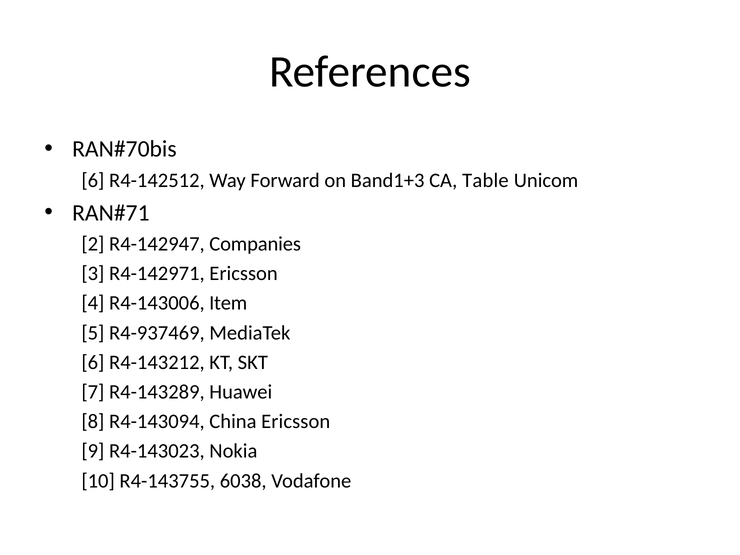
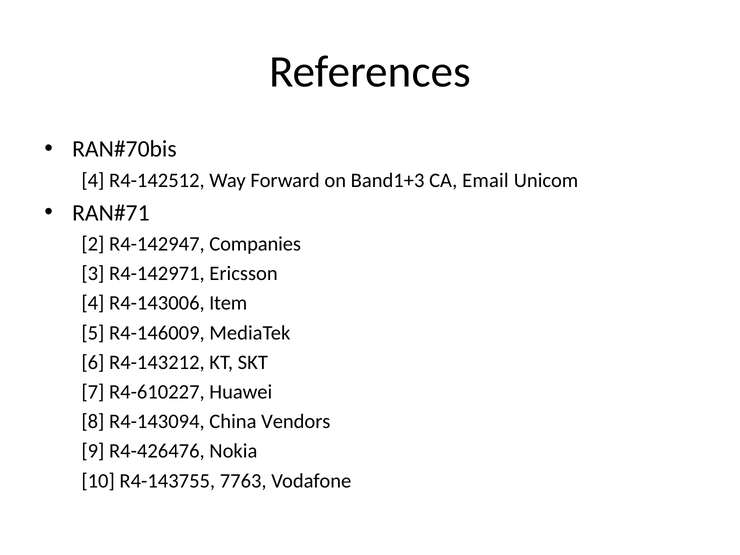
6: 6 -> 4 (93, 180)
Table: Table -> Email (485, 180)
R4-937469: R4-937469 -> R4-146009 (157, 333)
R4-143289: R4-143289 -> R4-610227 (157, 392)
China Ericsson: Ericsson -> Vendors (296, 422)
R4-143023: R4-143023 -> R4-426476 (157, 451)
6038: 6038 -> 7763 (243, 481)
